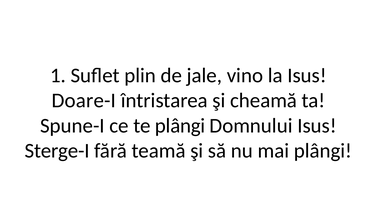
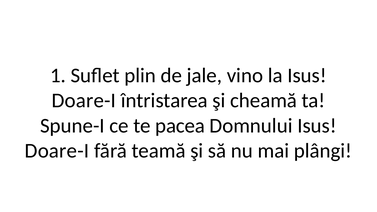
te plângi: plângi -> pacea (180, 126)
Sterge-I: Sterge-I -> Doare-I (57, 151)
